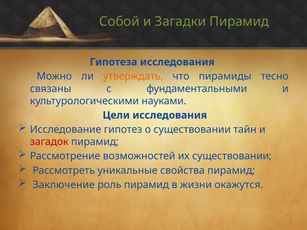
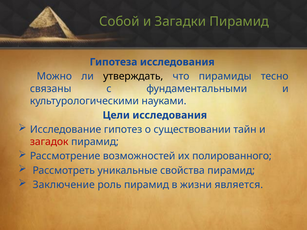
утверждать colour: orange -> black (133, 76)
их существовании: существовании -> полированного (232, 156)
окажутся: окажутся -> является (239, 185)
